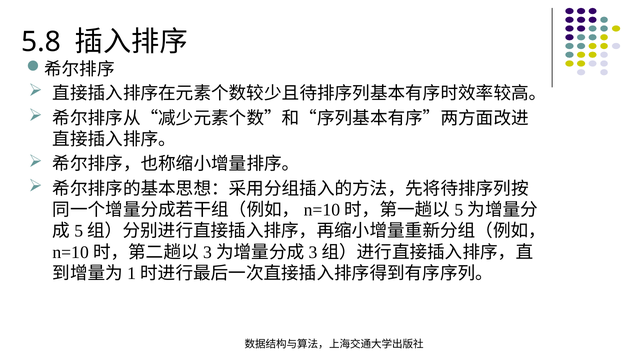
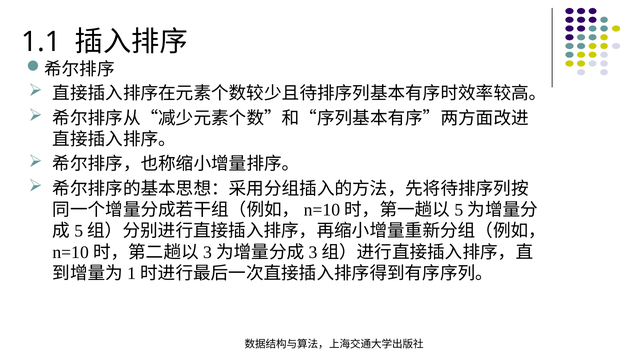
5.8: 5.8 -> 1.1 (41, 42)
